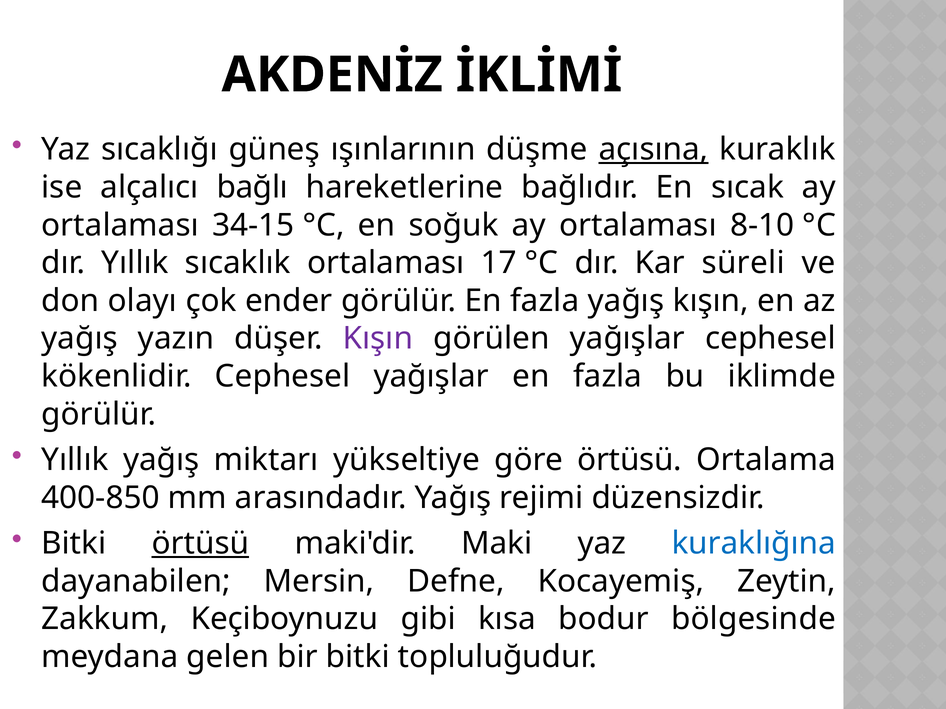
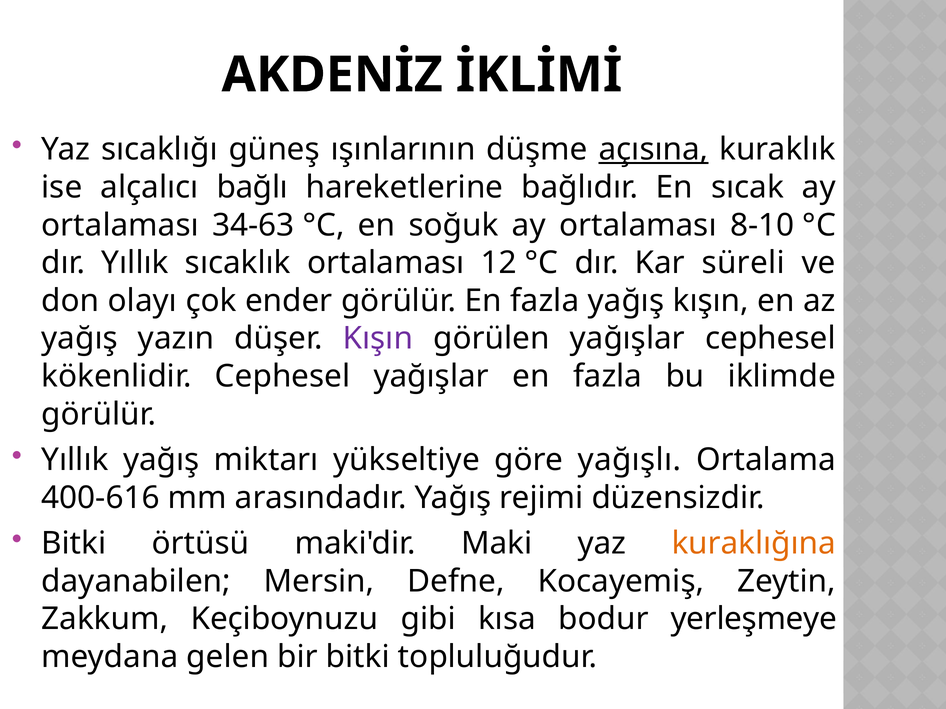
34-15: 34-15 -> 34-63 (253, 225)
17: 17 -> 12 (499, 263)
göre örtüsü: örtüsü -> yağışlı (629, 460)
400-850: 400-850 -> 400-616 (101, 498)
örtüsü underline: present -> none (200, 544)
kuraklığına colour: blue -> orange (754, 544)
bölgesinde: bölgesinde -> yerleşmeye (754, 619)
